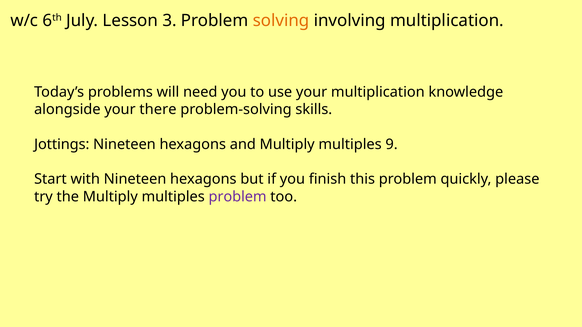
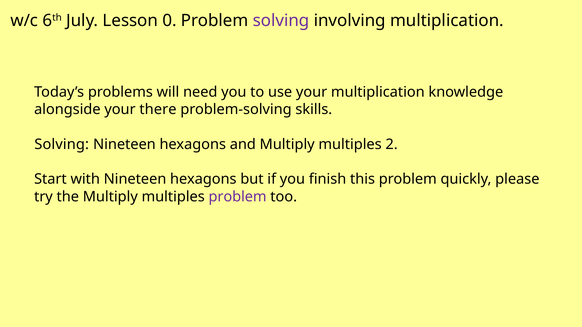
3: 3 -> 0 (170, 20)
solving colour: orange -> purple (281, 20)
Jottings: Jottings -> Solving (62, 144)
9: 9 -> 2 (392, 144)
